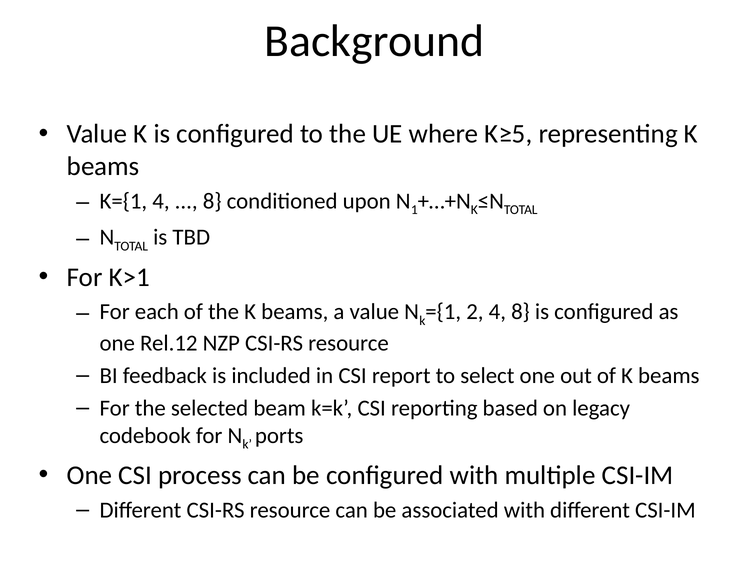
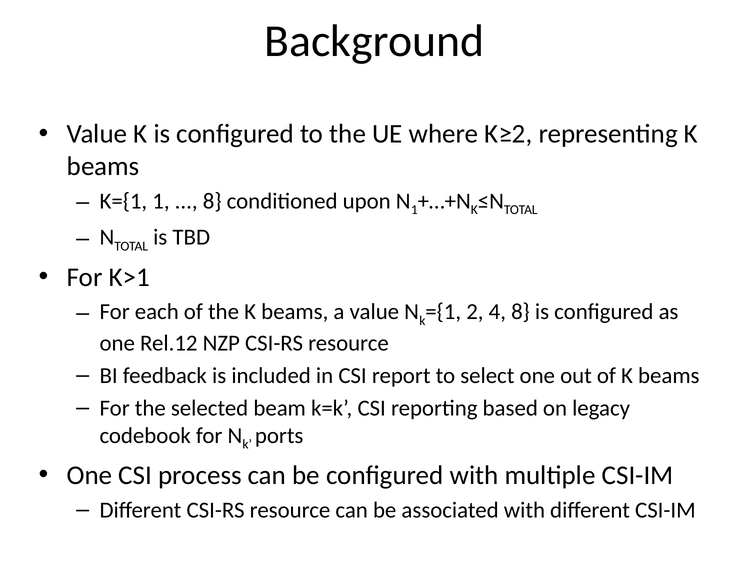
K≥5: K≥5 -> K≥2 (508, 134)
K={1 4: 4 -> 1 (161, 201)
